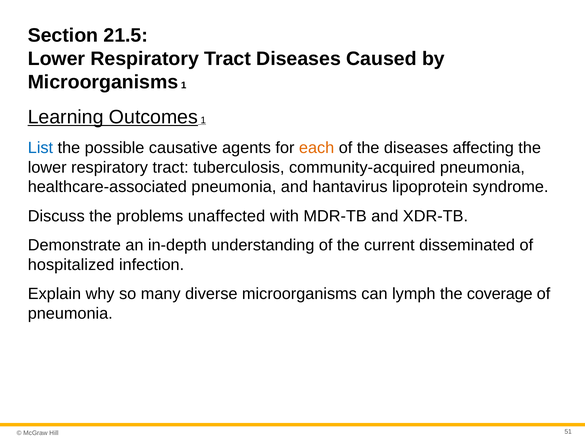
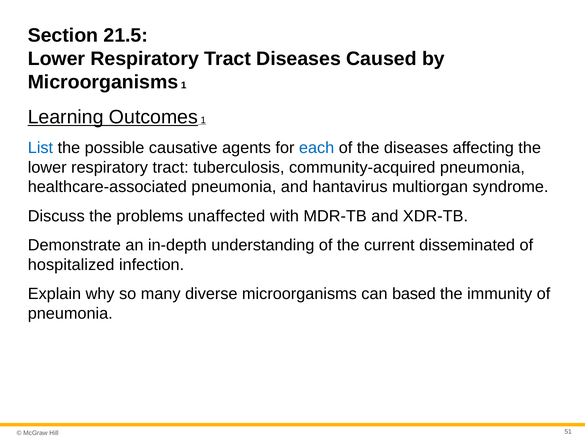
each colour: orange -> blue (317, 148)
lipoprotein: lipoprotein -> multiorgan (430, 187)
lymph: lymph -> based (414, 294)
coverage: coverage -> immunity (500, 294)
